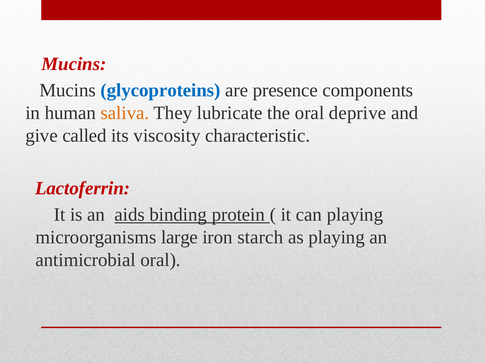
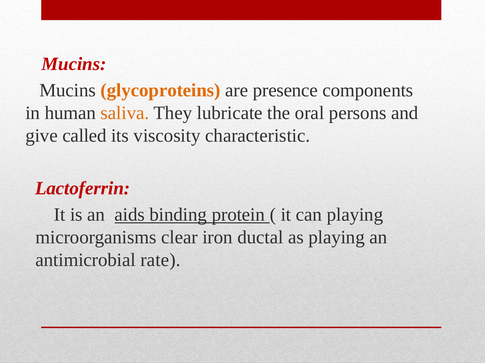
glycoproteins colour: blue -> orange (161, 90)
deprive: deprive -> persons (358, 113)
large: large -> clear (179, 238)
starch: starch -> ductal (260, 238)
antimicrobial oral: oral -> rate (160, 260)
